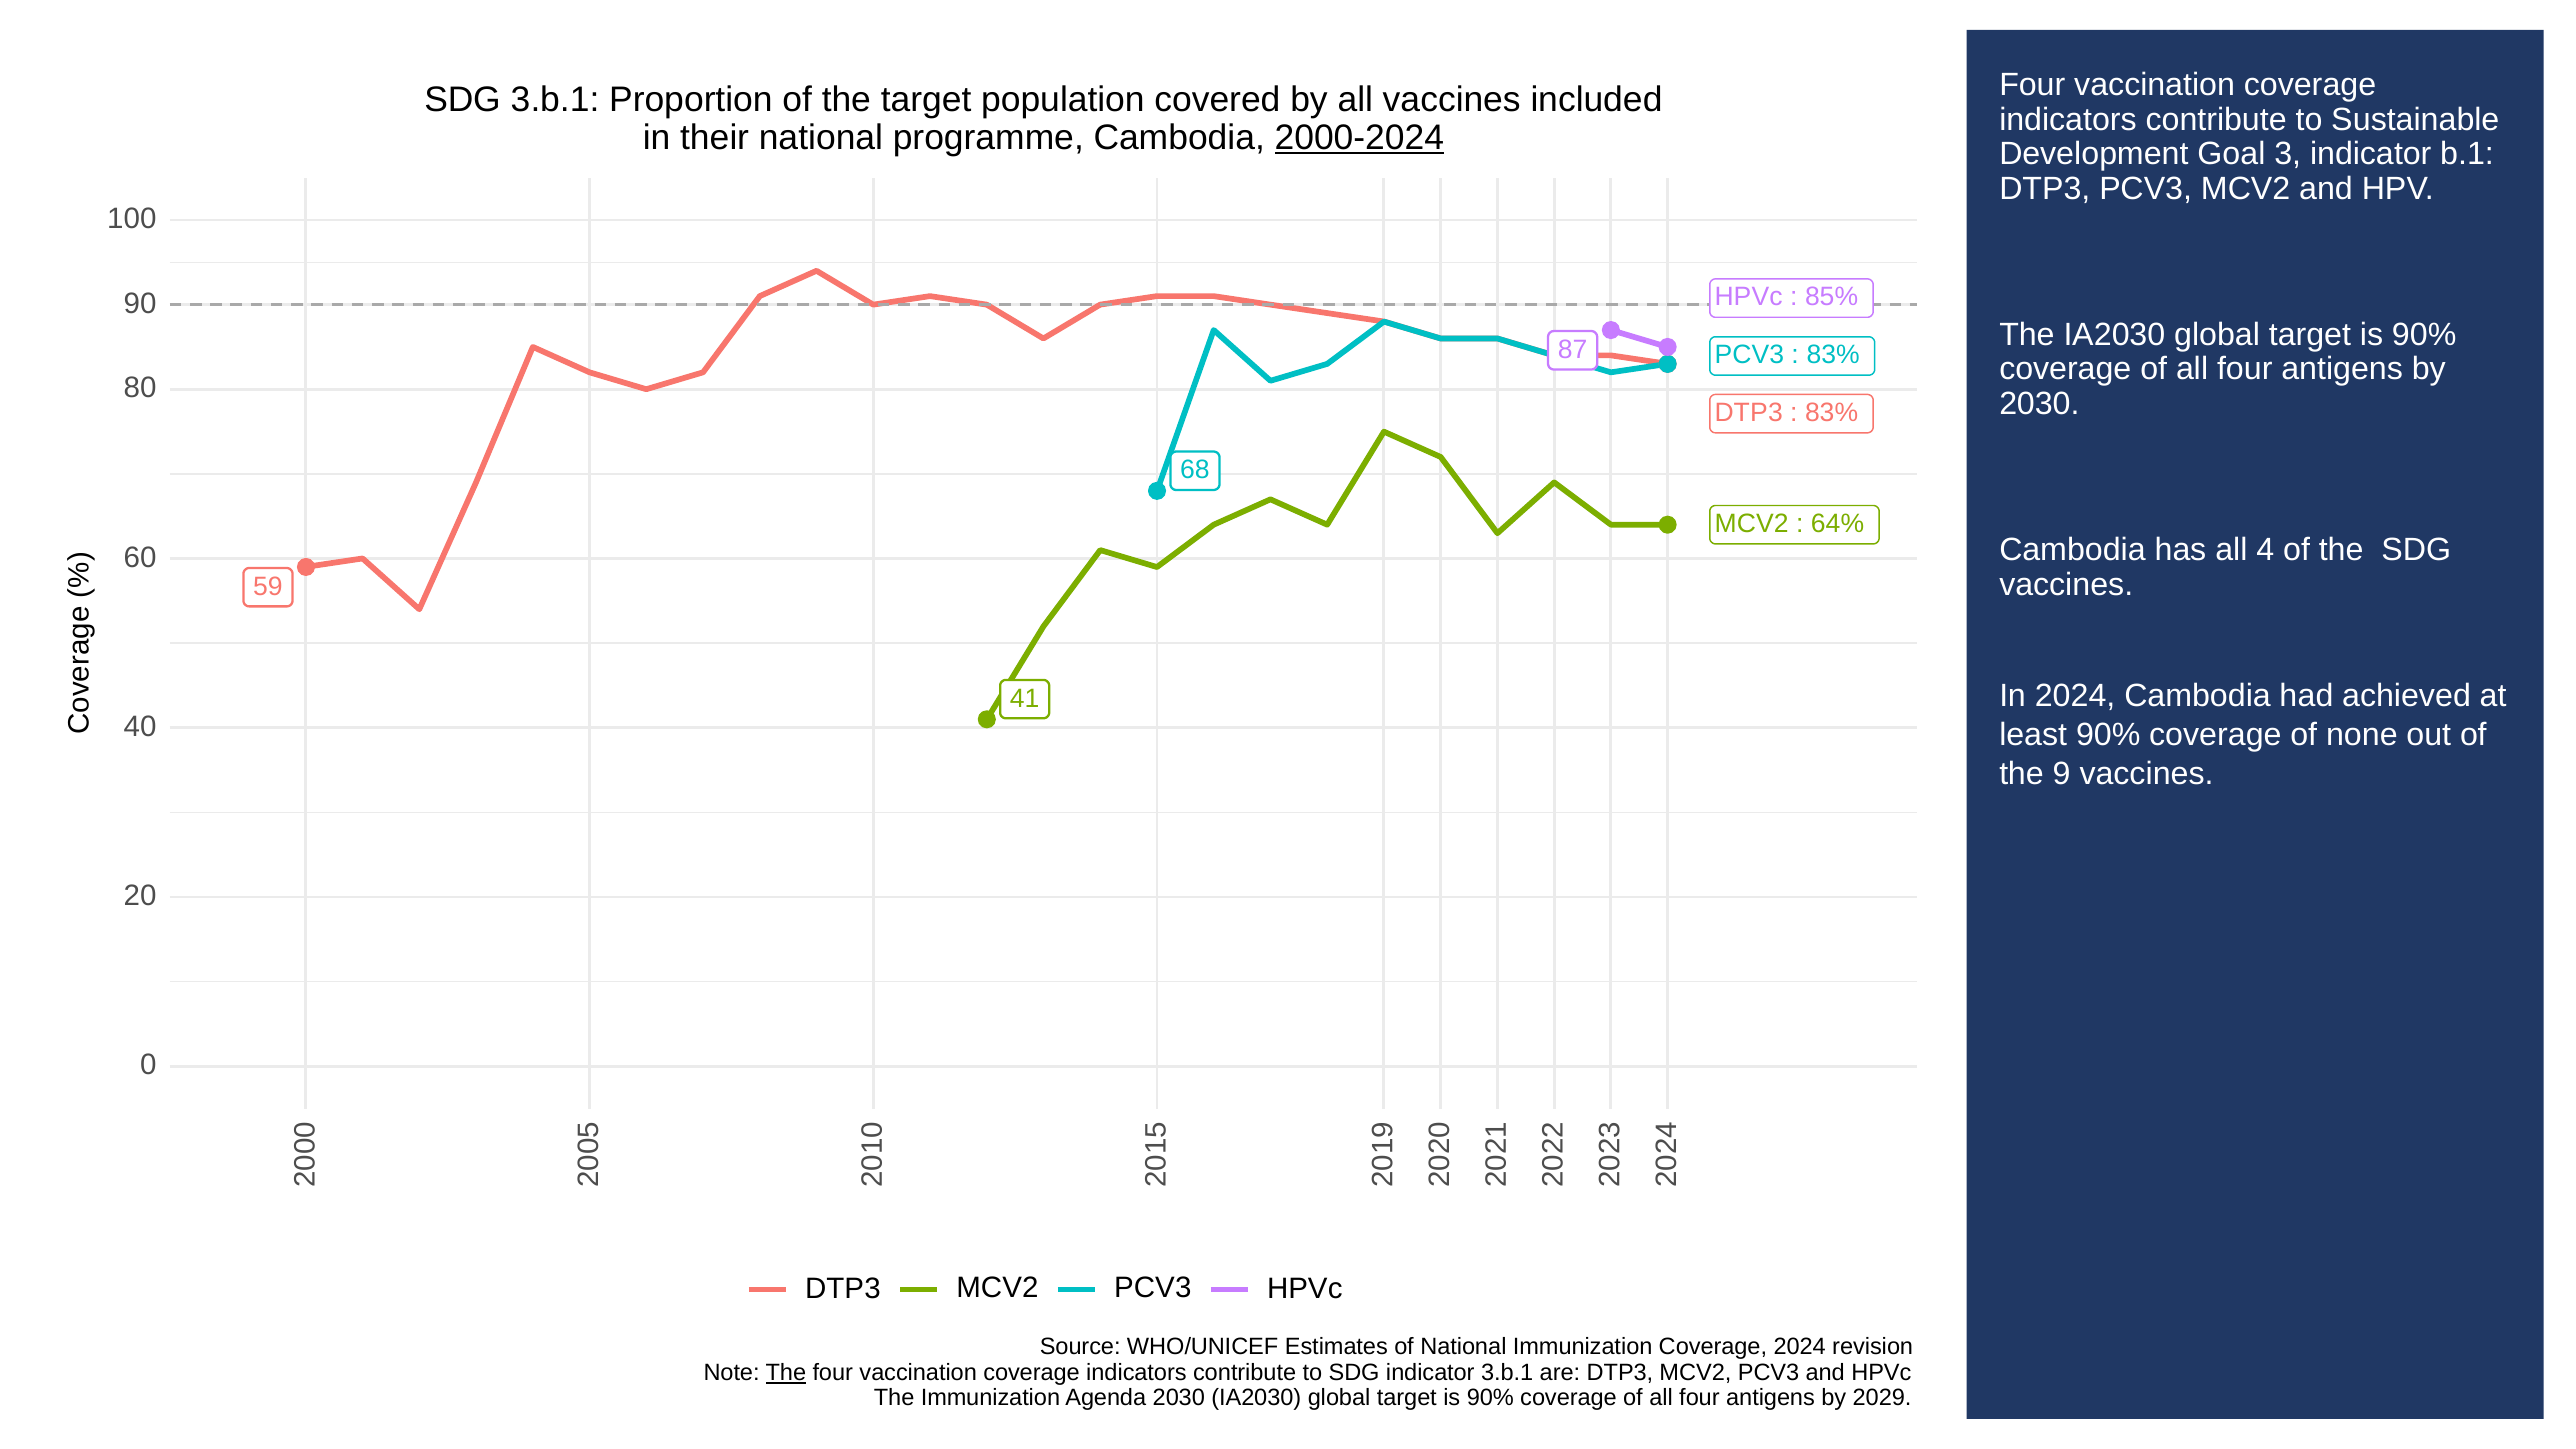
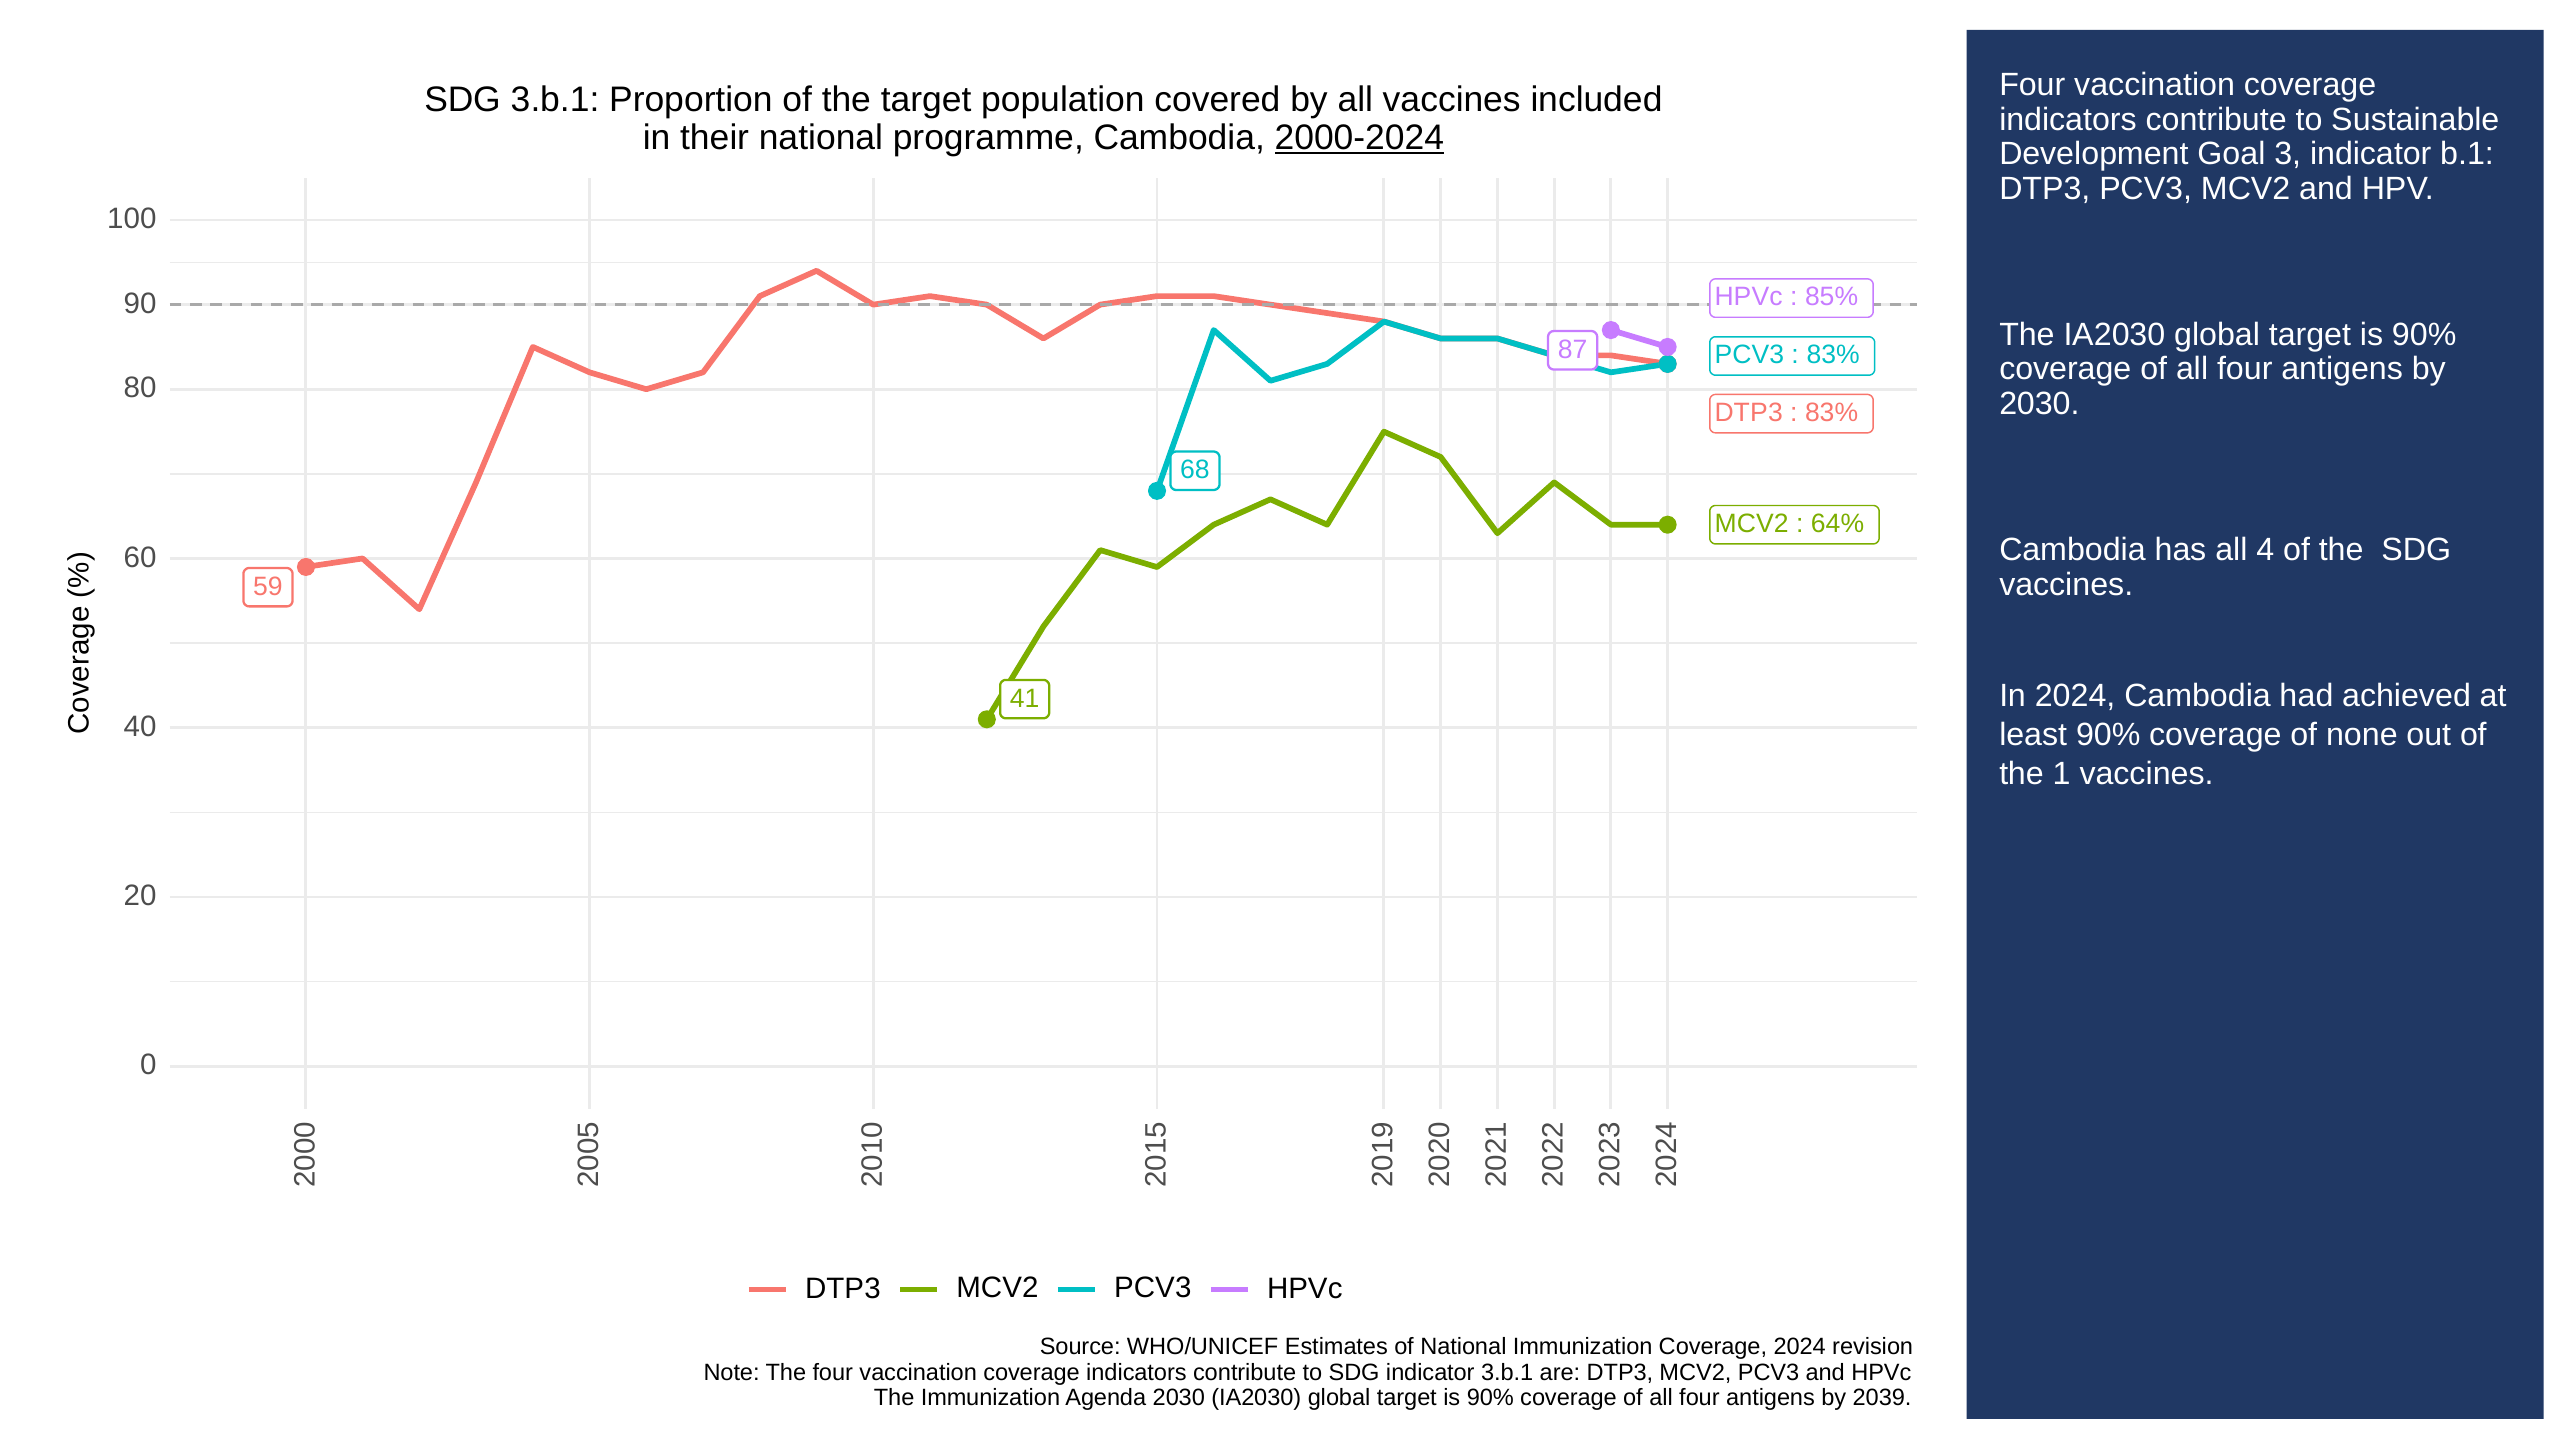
the 9: 9 -> 1 (2062, 774)
The underline: present -> none (786, 1373)
2029: 2029 -> 2039 (1882, 1398)
